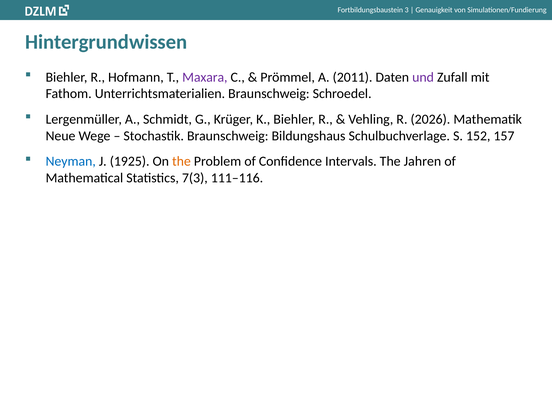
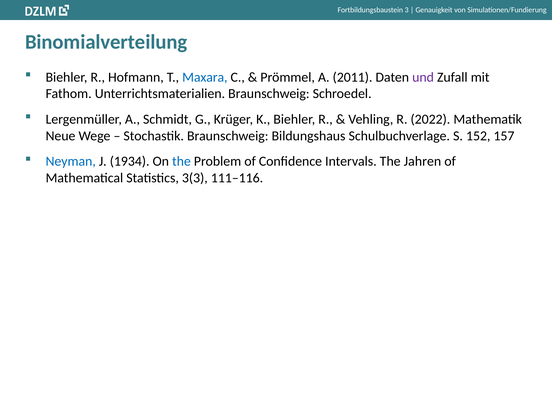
Hintergrundwissen: Hintergrundwissen -> Binomialverteilung (106, 42)
Maxara colour: purple -> blue (205, 77)
2026: 2026 -> 2022 (430, 119)
1925: 1925 -> 1934 (130, 161)
the colour: orange -> blue (181, 161)
7(3: 7(3 -> 3(3 (195, 178)
